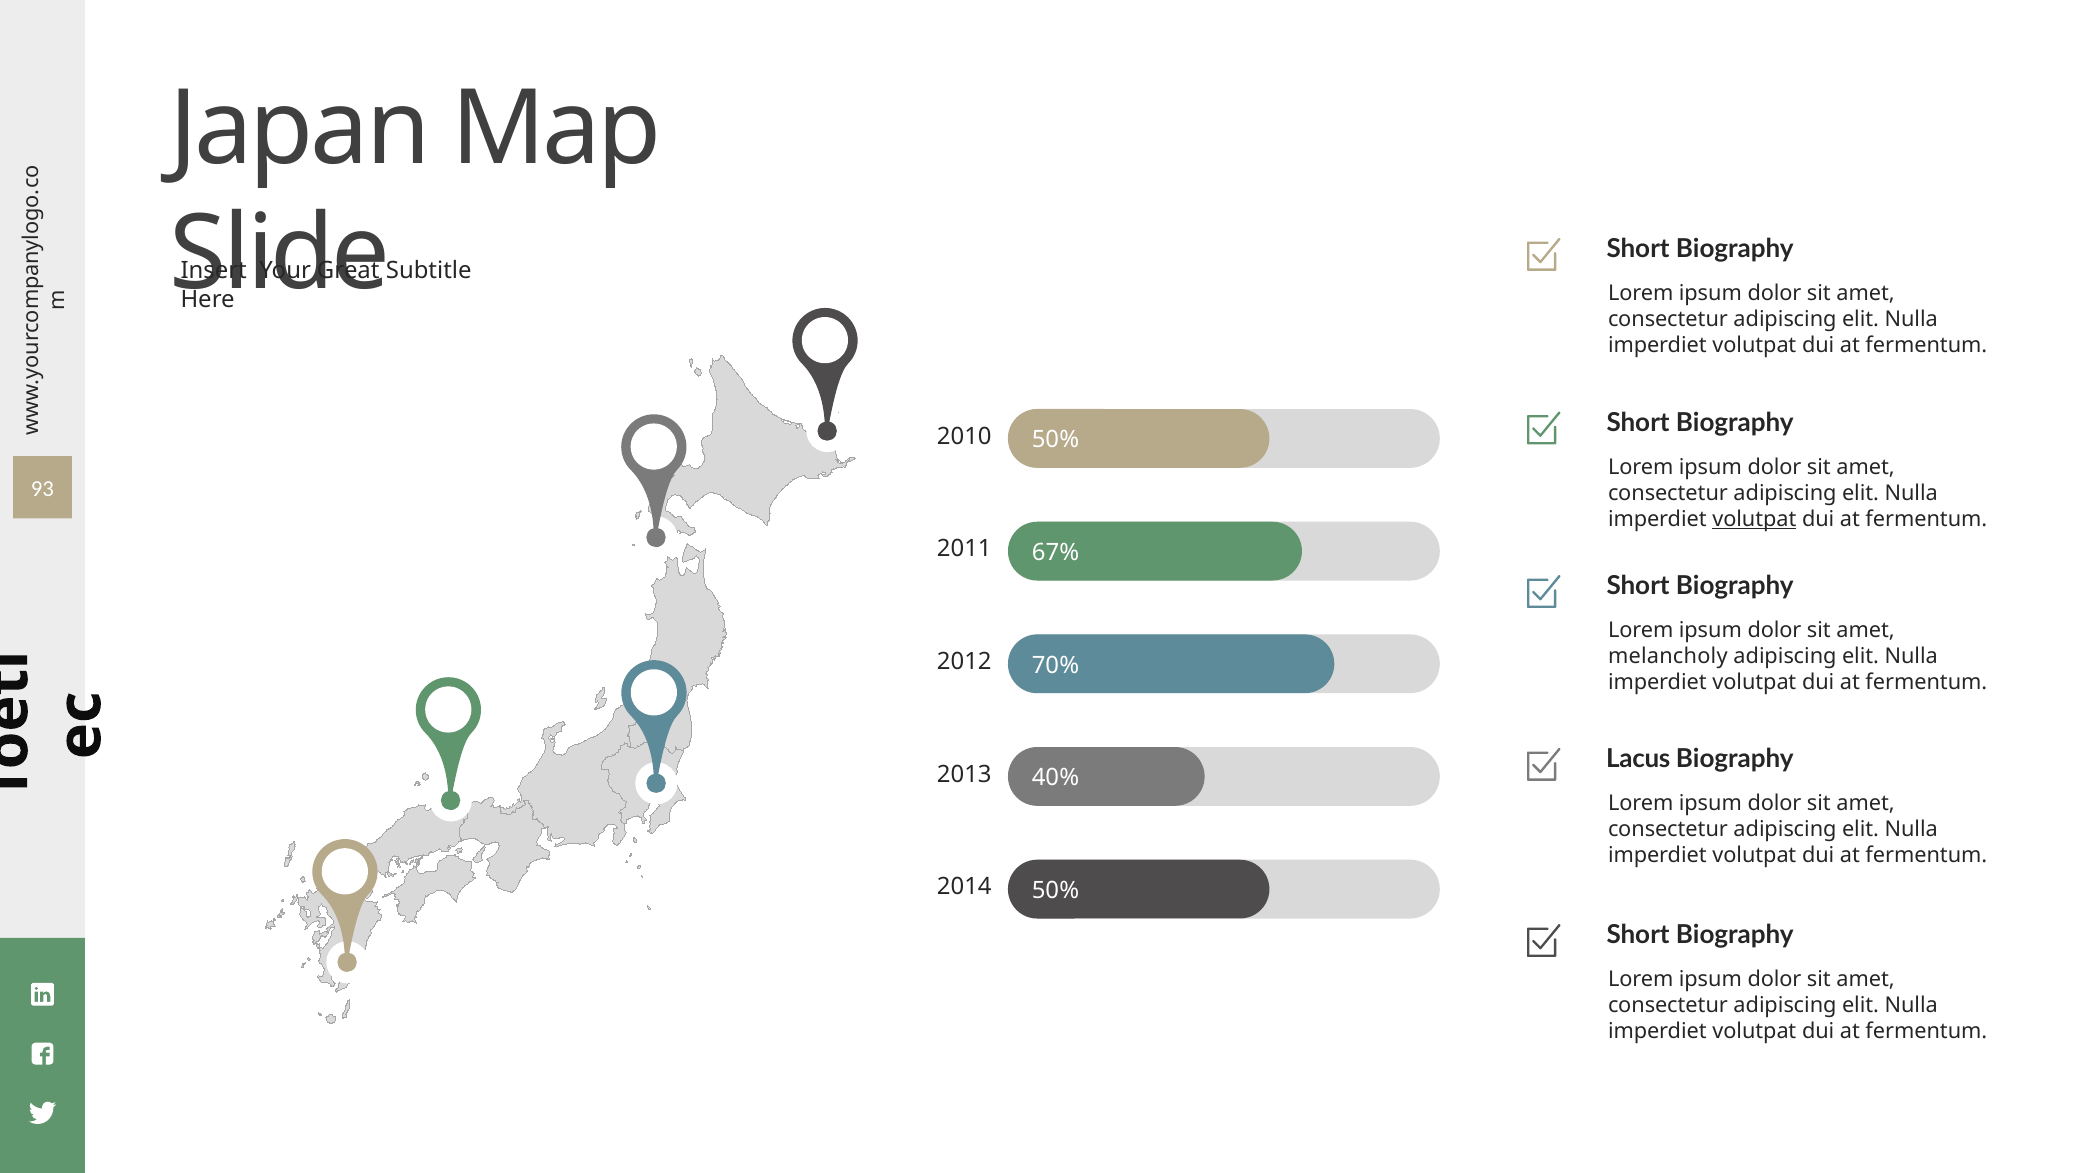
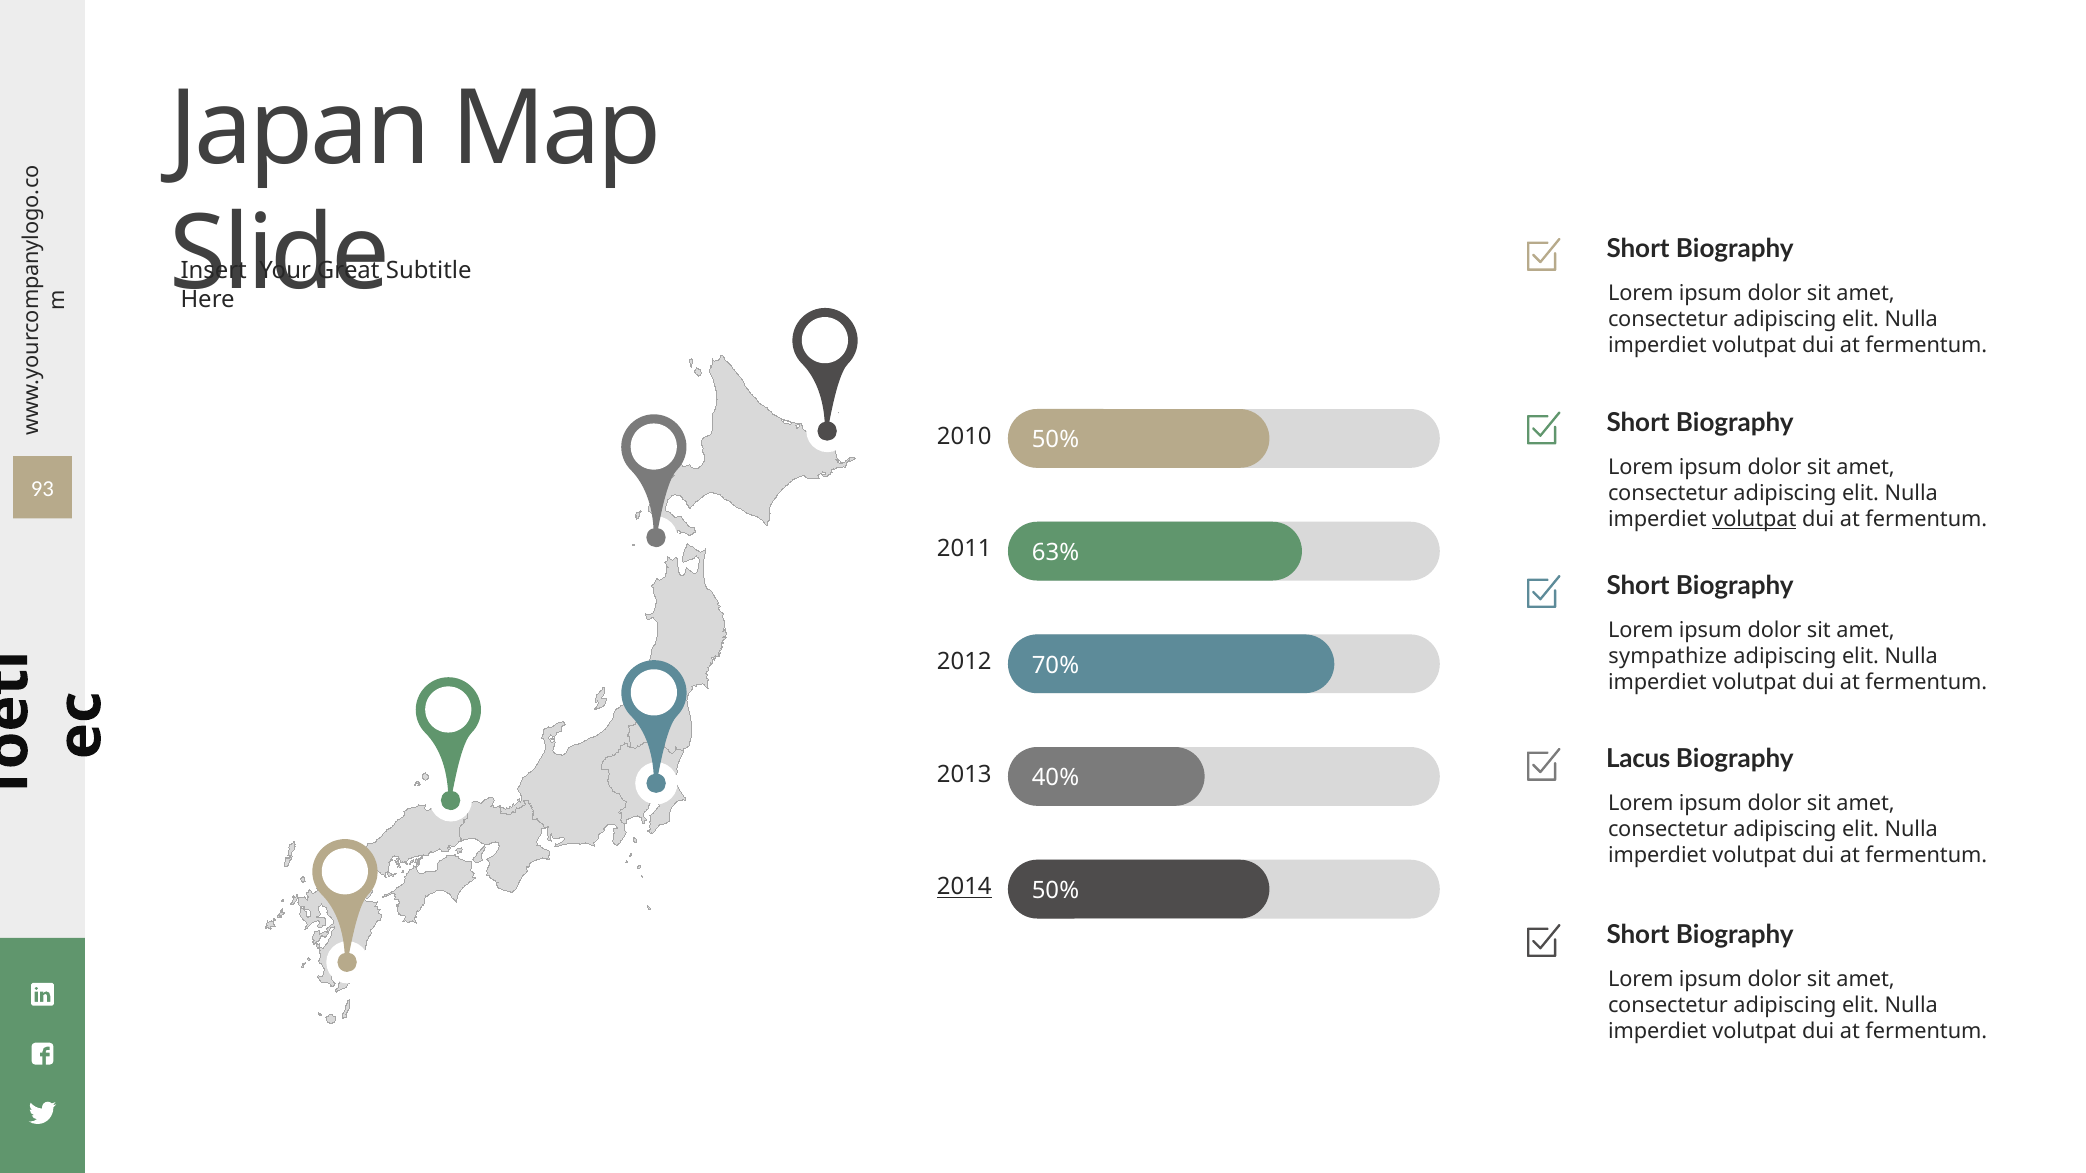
67%: 67% -> 63% (1056, 553)
melancholy: melancholy -> sympathize (1668, 657)
2014 underline: none -> present (964, 887)
